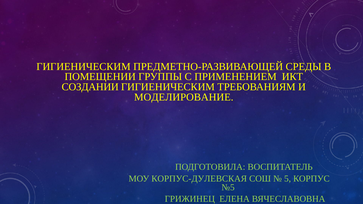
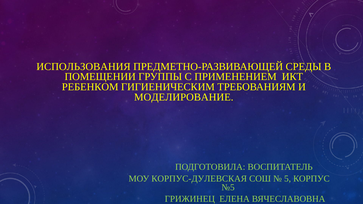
ГИГИЕНИЧЕСКИМ: ГИГИЕНИЧЕСКИМ -> ИСПОЛЬЗОВАНИЯ (83, 67)
СОЗДАНИИ: СОЗДАНИИ -> РЕБЕНКОМ (90, 87)
